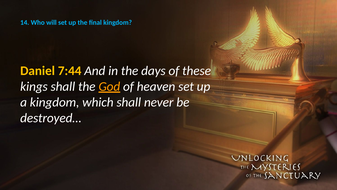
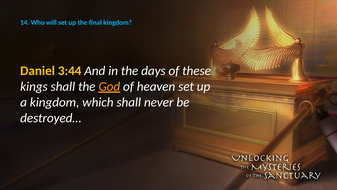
7:44: 7:44 -> 3:44 (70, 71)
